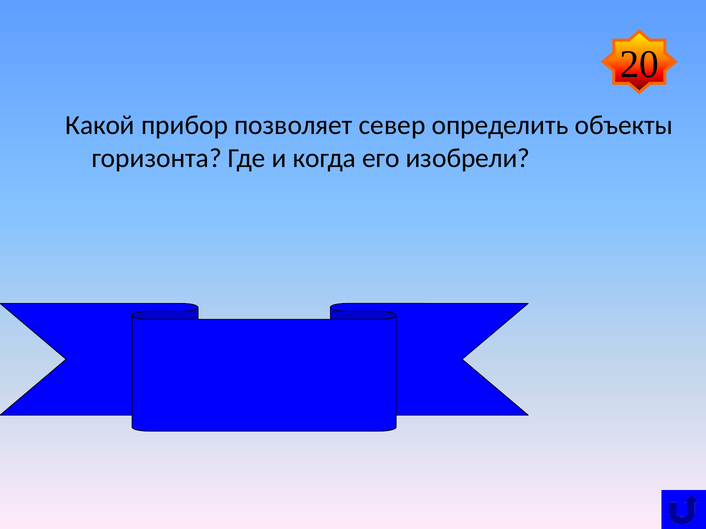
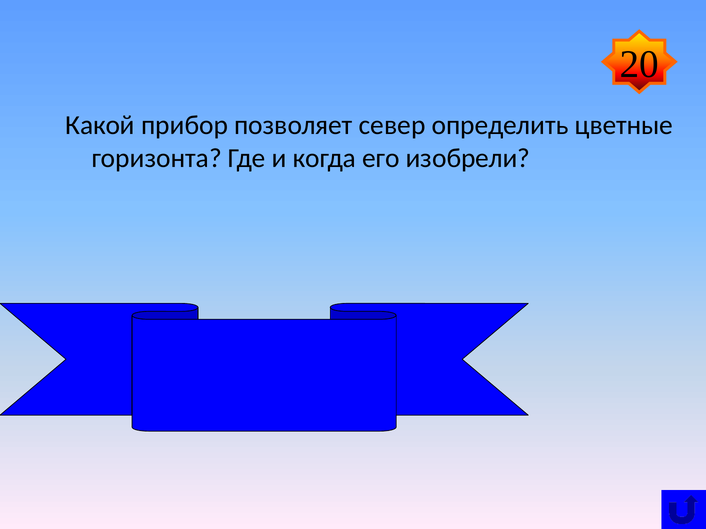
объекты: объекты -> цветные (624, 125)
